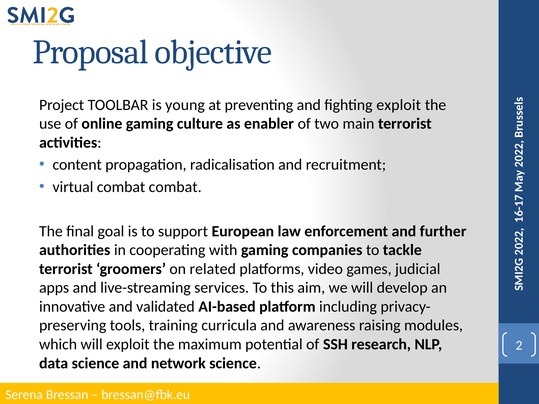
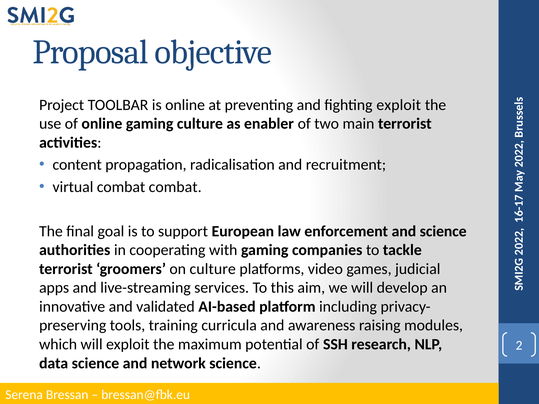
is young: young -> online (185, 105)
and further: further -> science (443, 231)
on related: related -> culture (213, 269)
